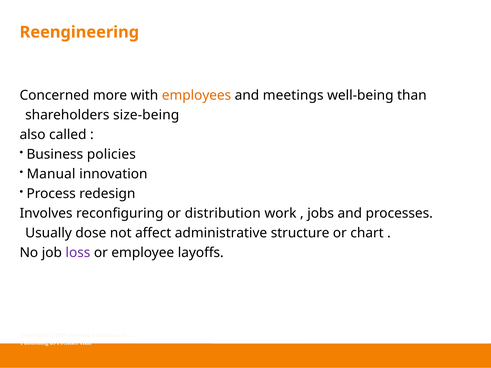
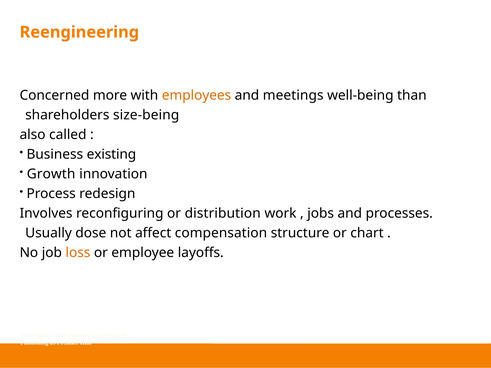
policies: policies -> existing (111, 154)
Manual: Manual -> Growth (51, 174)
administrative: administrative -> compensation (221, 233)
loss colour: purple -> orange (78, 253)
